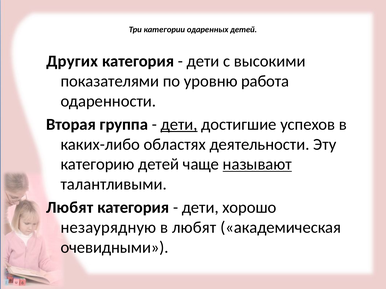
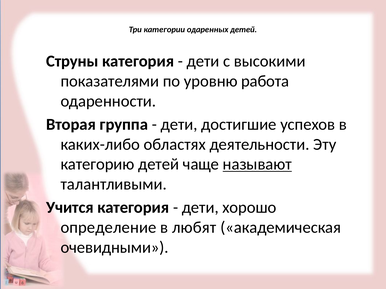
Других: Других -> Струны (72, 61)
дети underline: present -> none (179, 125)
Любят: Любят -> Учится (70, 208)
незаурядную: незаурядную -> определение (108, 228)
